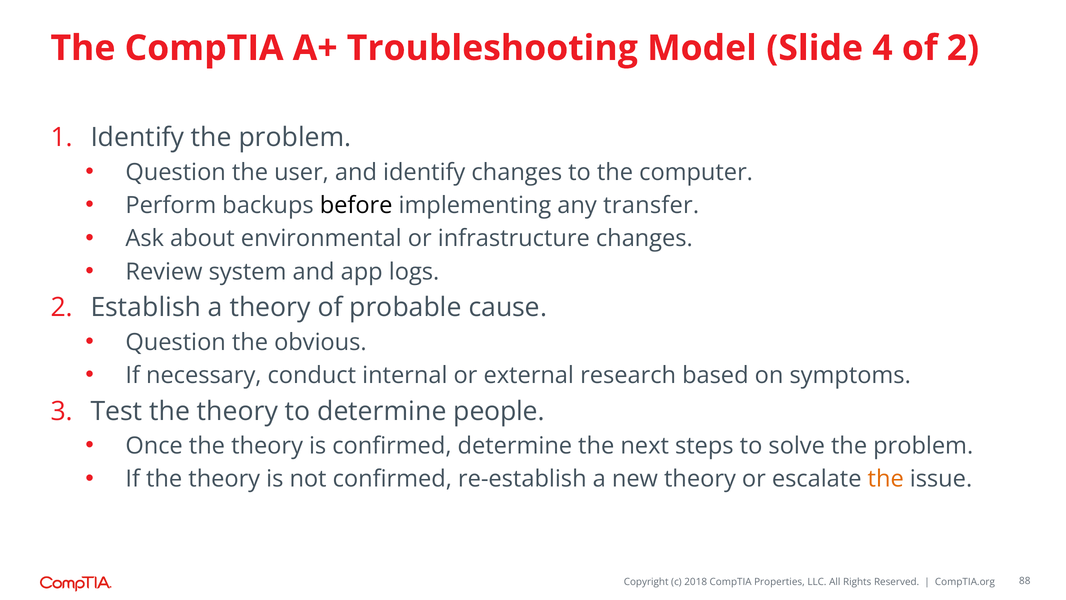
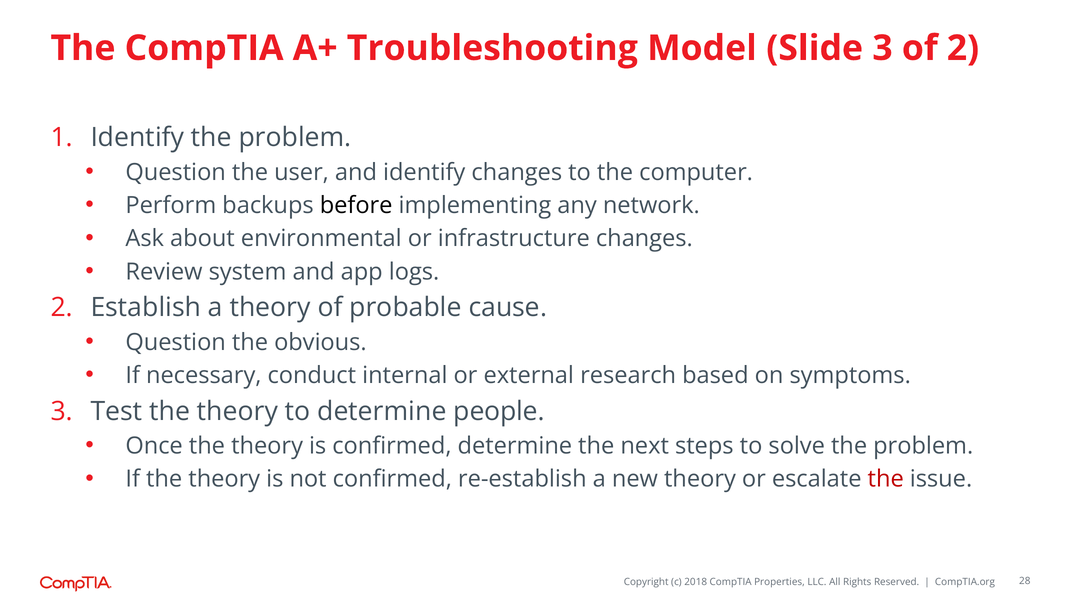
Slide 4: 4 -> 3 (883, 48)
transfer: transfer -> network (651, 205)
the colour: orange -> red (886, 479)
88: 88 -> 28 (1025, 581)
